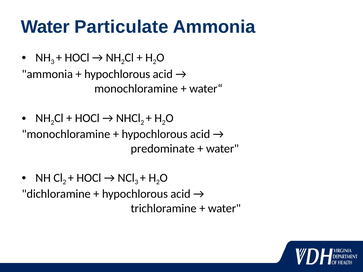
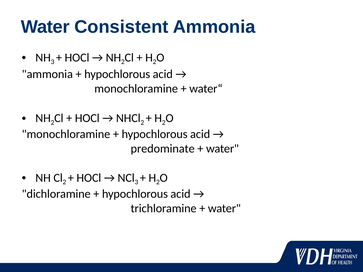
Particulate: Particulate -> Consistent (121, 27)
